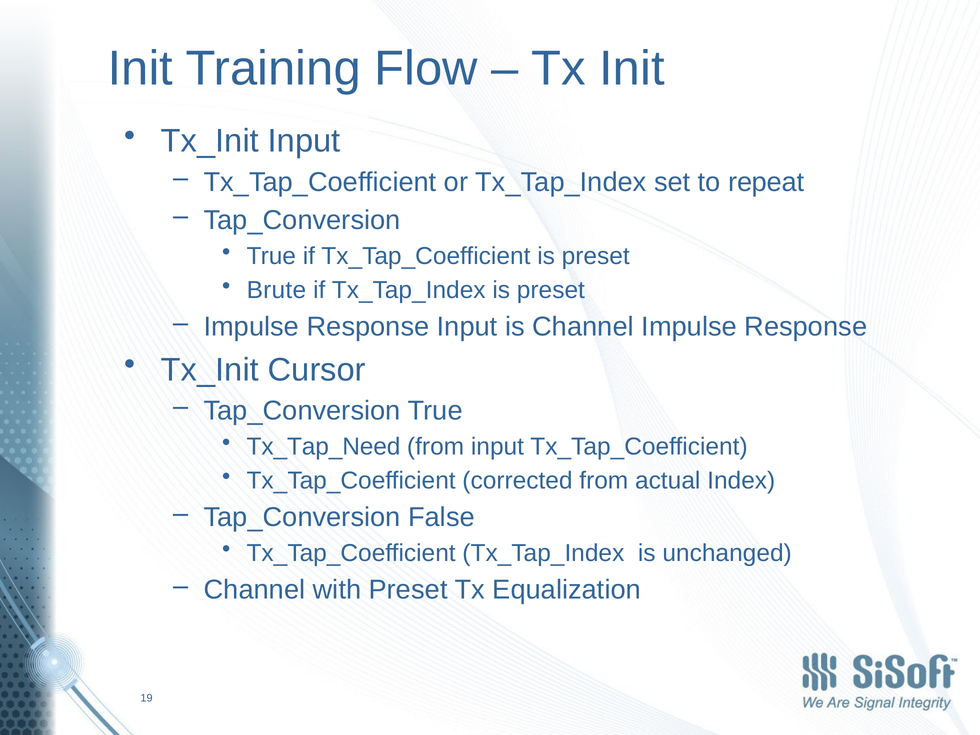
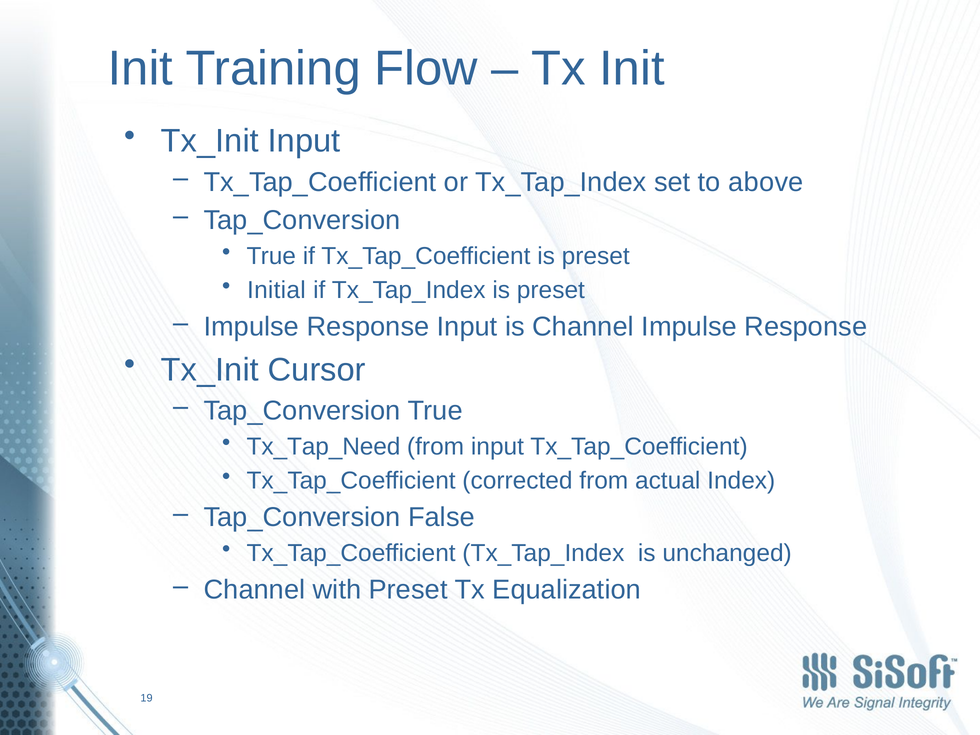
repeat: repeat -> above (766, 182)
Brute: Brute -> Initial (276, 290)
